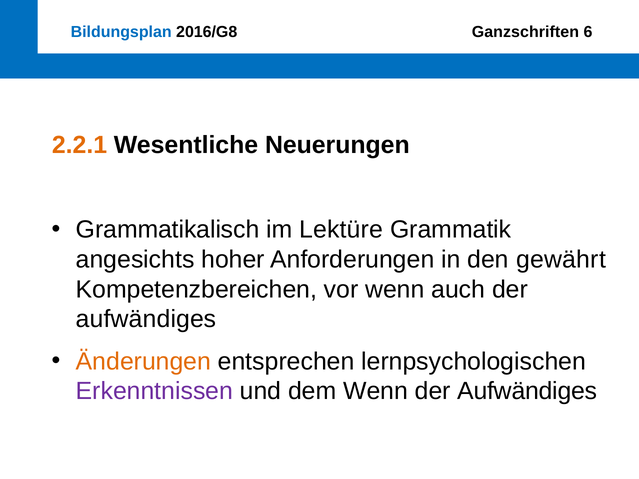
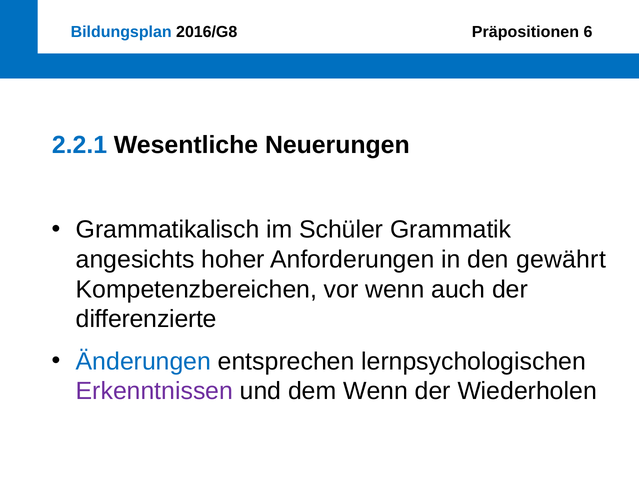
Ganzschriften: Ganzschriften -> Präpositionen (525, 32)
2.2.1 colour: orange -> blue (80, 145)
Lektüre: Lektüre -> Schüler (341, 230)
aufwändiges: aufwändiges -> differenzierte (146, 319)
Änderungen colour: orange -> blue (144, 362)
Aufwändiges: Aufwändiges -> Wiederholen (527, 391)
